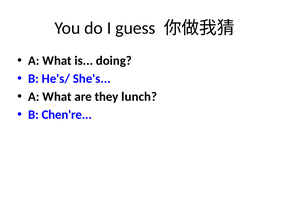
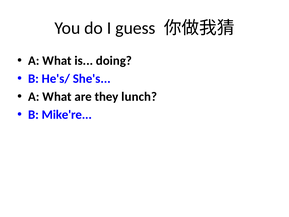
Chen're: Chen're -> Mike're (67, 115)
